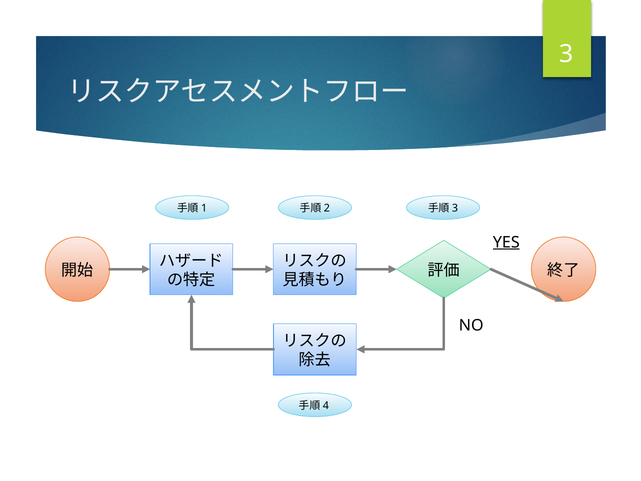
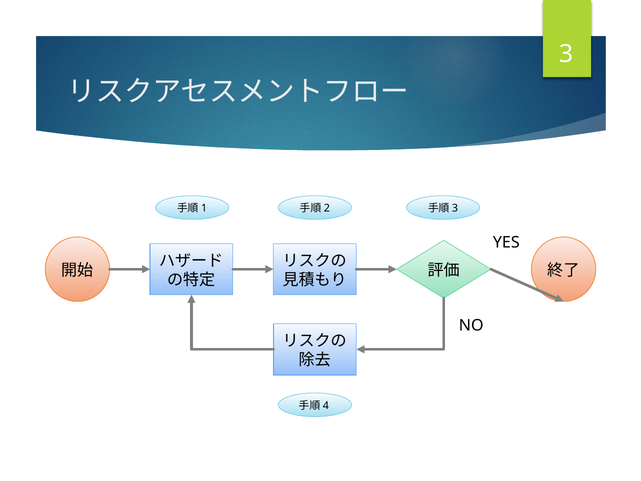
YES underline: present -> none (506, 242)
